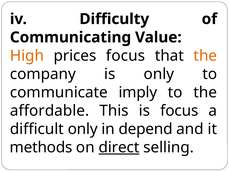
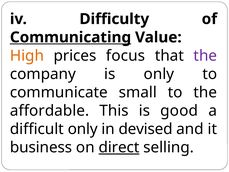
Communicating underline: none -> present (71, 37)
the colour: orange -> purple (205, 56)
imply: imply -> small (138, 92)
is focus: focus -> good (179, 111)
depend: depend -> devised (146, 129)
methods: methods -> business (41, 147)
